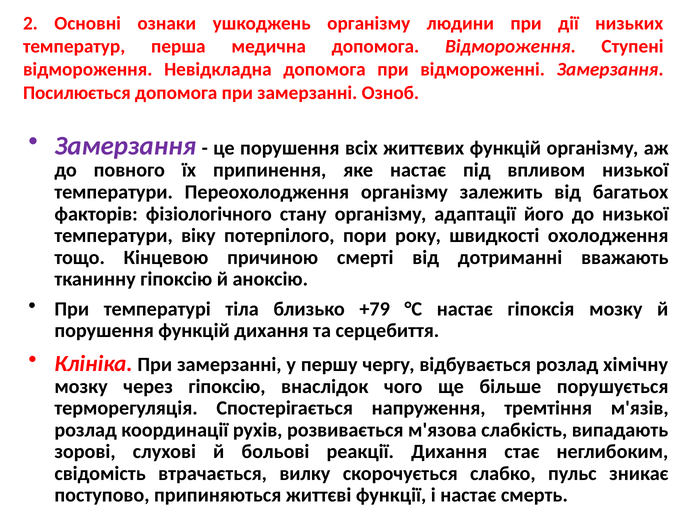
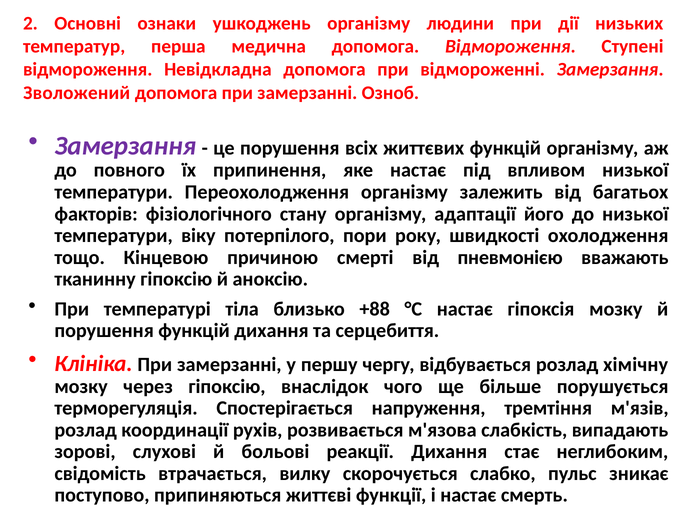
Посилюється: Посилюється -> Зволожений (77, 93)
дотриманні: дотриманні -> пневмонією (510, 257)
+79: +79 -> +88 (375, 309)
